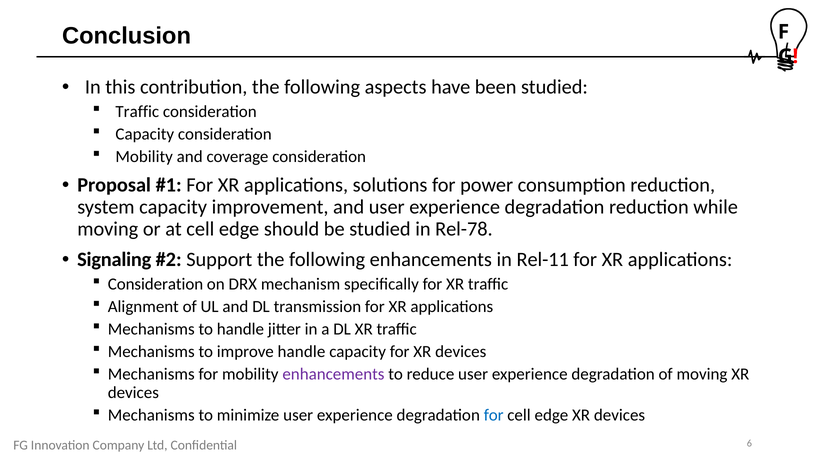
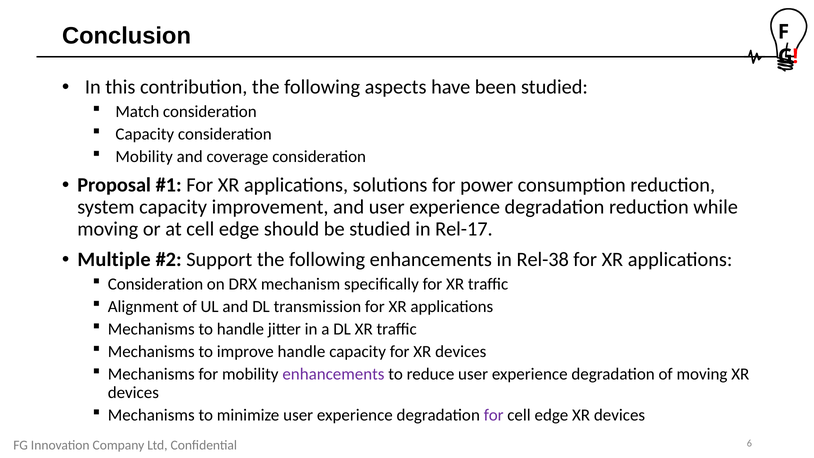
Traffic: Traffic -> Match (137, 112)
Rel-78: Rel-78 -> Rel-17 (464, 229)
Signaling: Signaling -> Multiple (114, 260)
Rel-11: Rel-11 -> Rel-38 (543, 260)
for colour: blue -> purple (494, 415)
